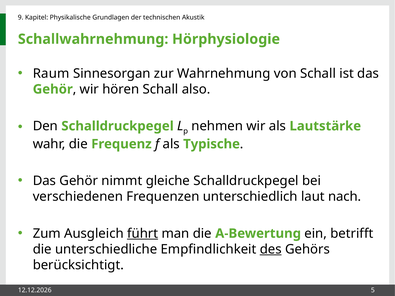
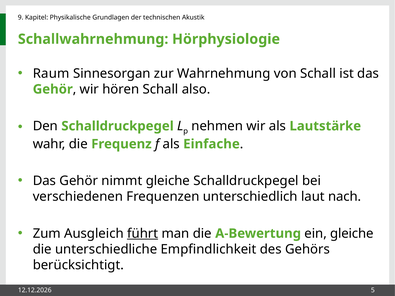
Typische: Typische -> Einfache (211, 144)
ein betrifft: betrifft -> gleiche (352, 234)
des underline: present -> none (271, 249)
